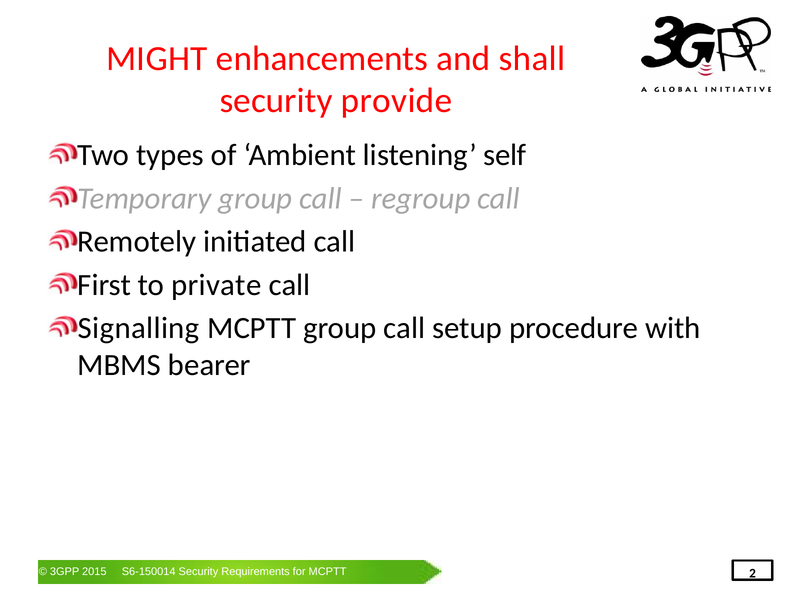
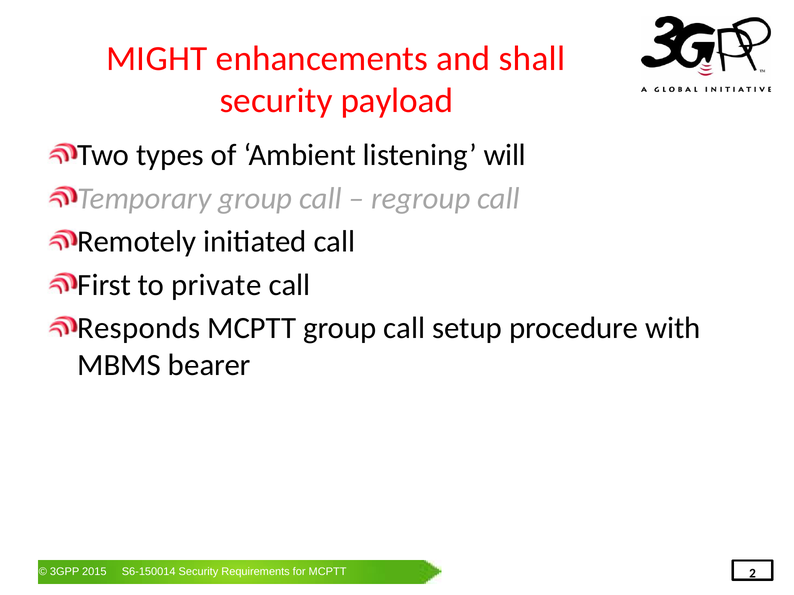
provide: provide -> payload (397, 101)
self: self -> will (505, 155)
Signalling: Signalling -> Responds (139, 328)
